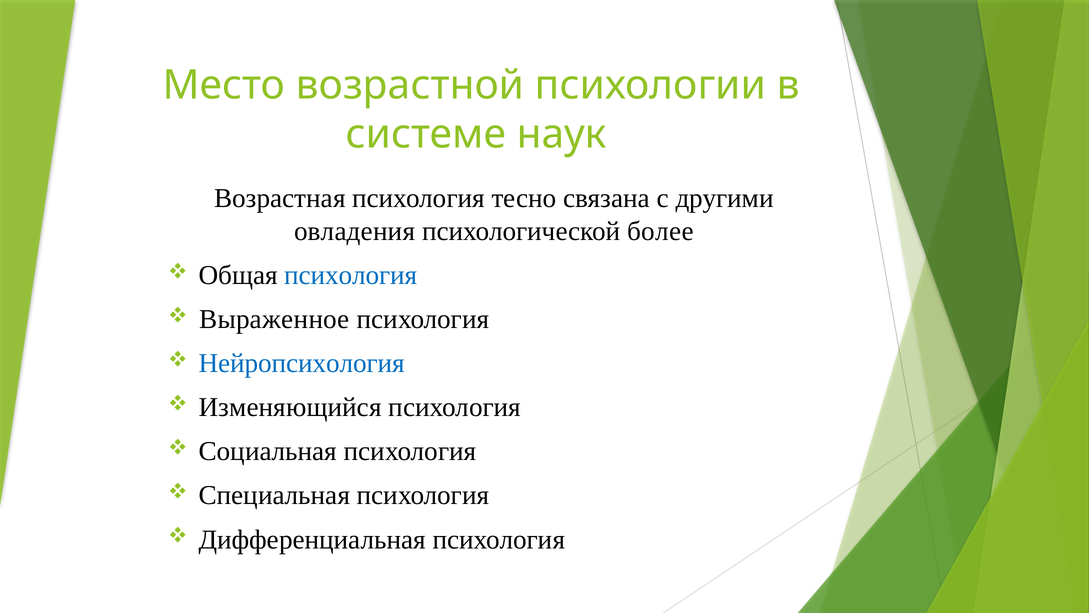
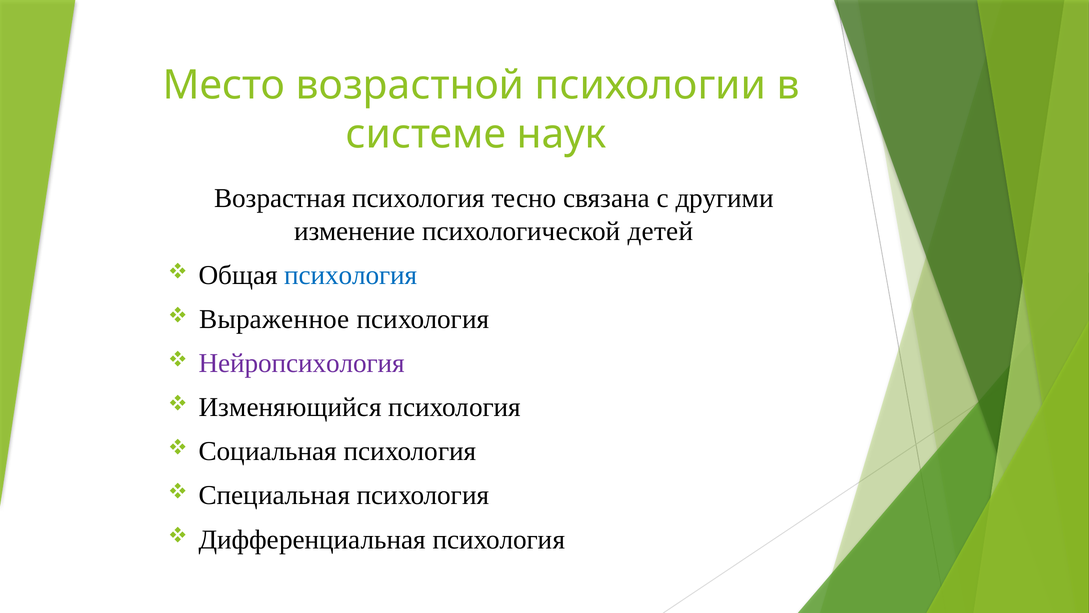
овладения: овладения -> изменение (355, 231)
более: более -> детей (660, 231)
Нейропсихология colour: blue -> purple (302, 363)
